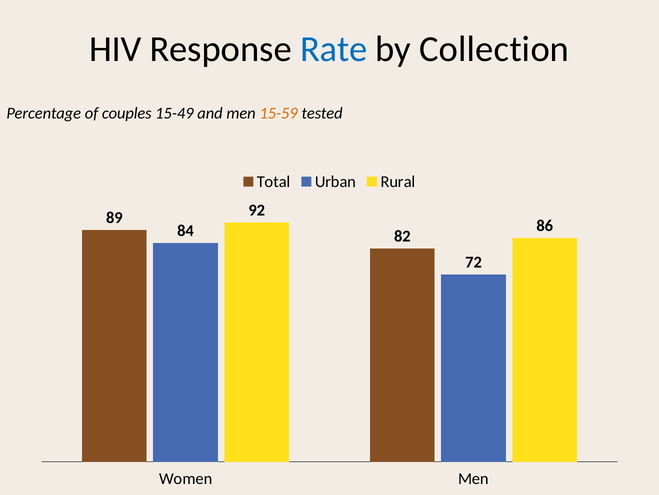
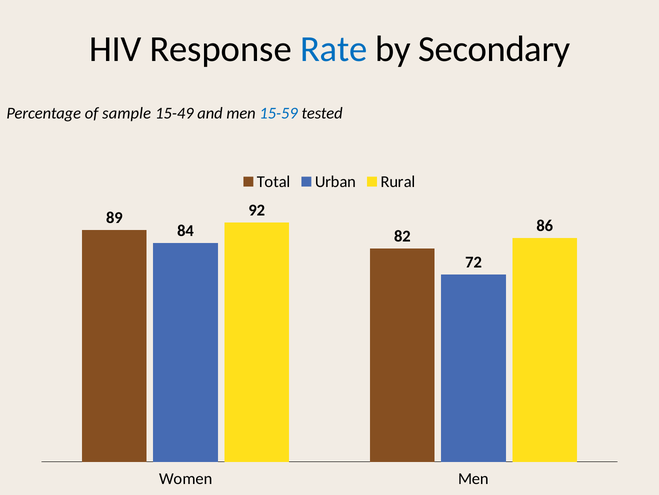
Collection: Collection -> Secondary (494, 49)
couples: couples -> sample (127, 113)
15-59 colour: orange -> blue (279, 113)
